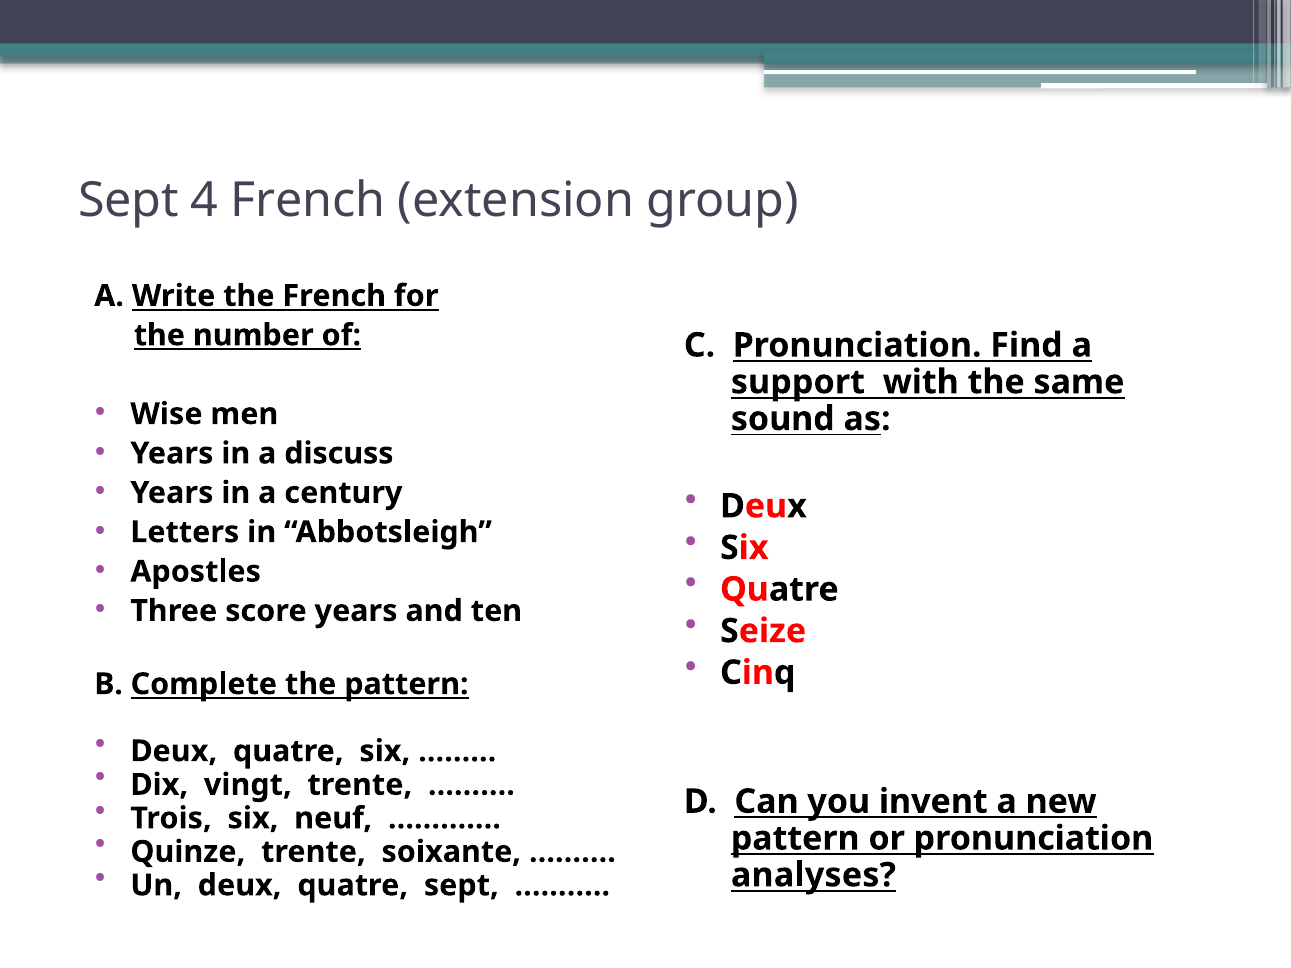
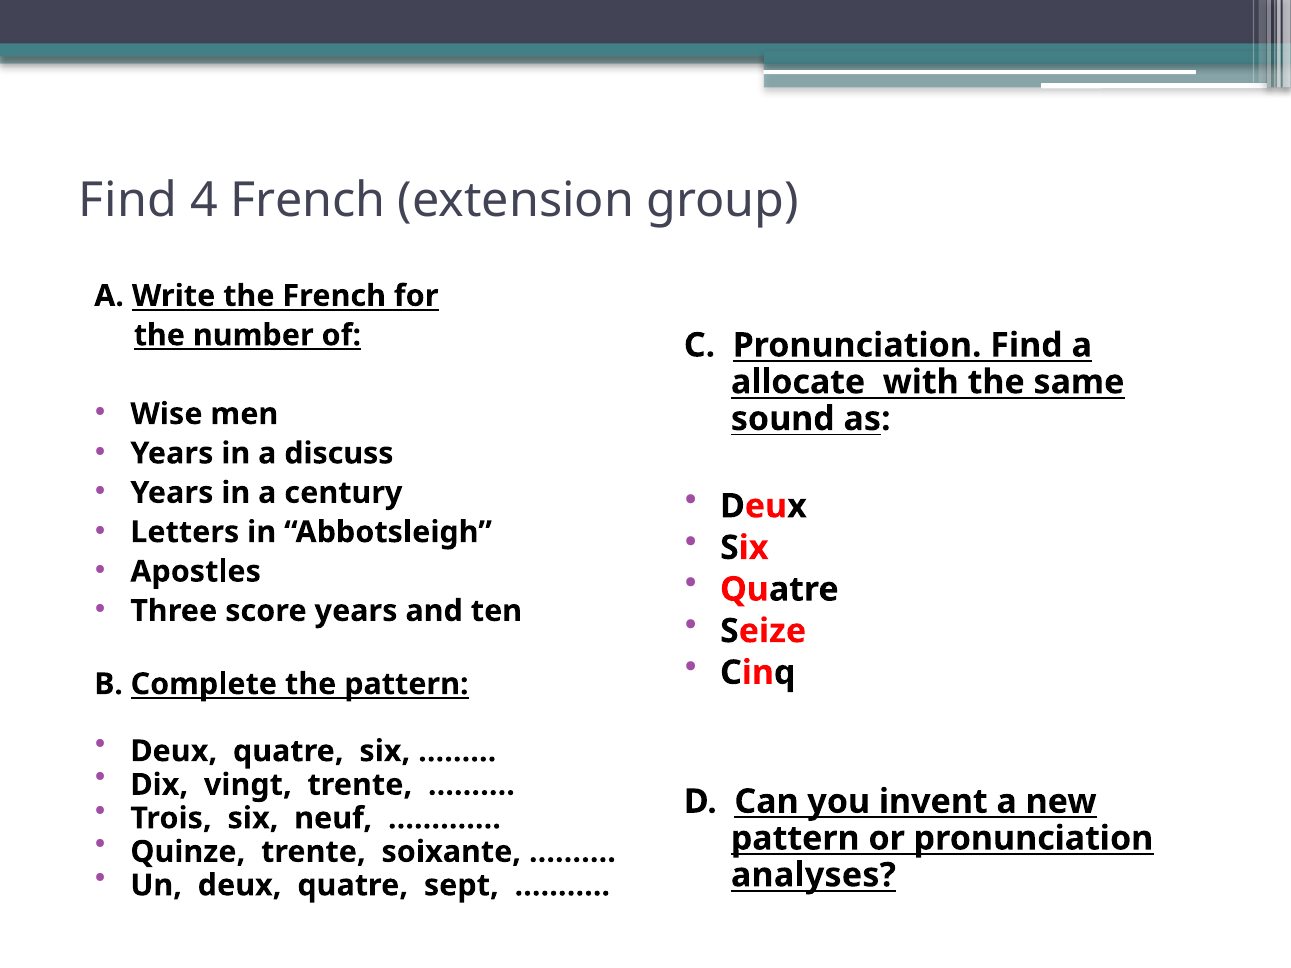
Sept: Sept -> Find (128, 200)
support: support -> allocate (798, 382)
